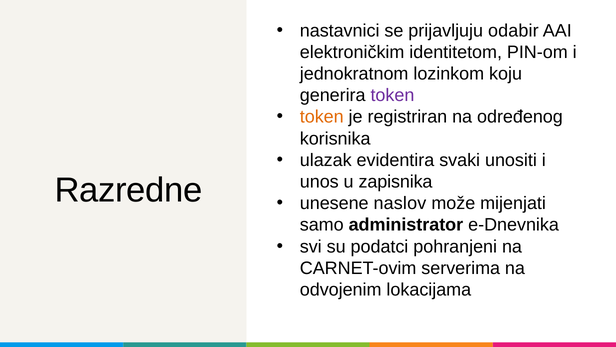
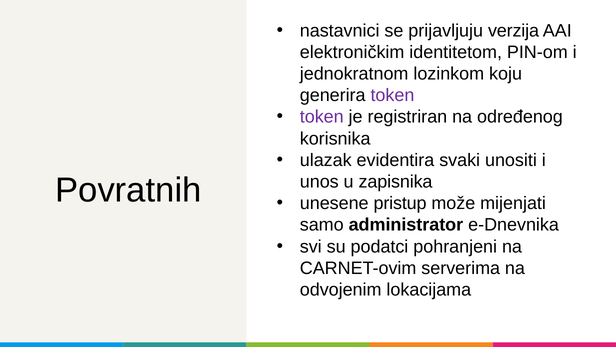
odabir: odabir -> verzija (514, 31)
token colour: orange -> purple (322, 117)
Razredne: Razredne -> Povratnih (128, 190)
naslov: naslov -> pristup (400, 203)
